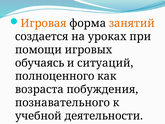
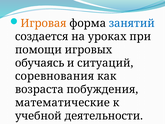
занятий colour: orange -> blue (132, 23)
полноценного: полноценного -> соревнования (55, 76)
познавательного: познавательного -> математические (62, 102)
